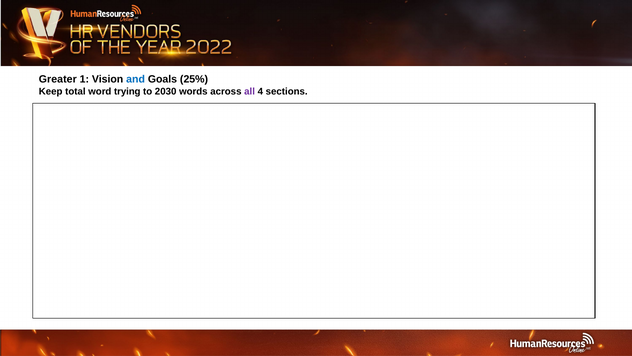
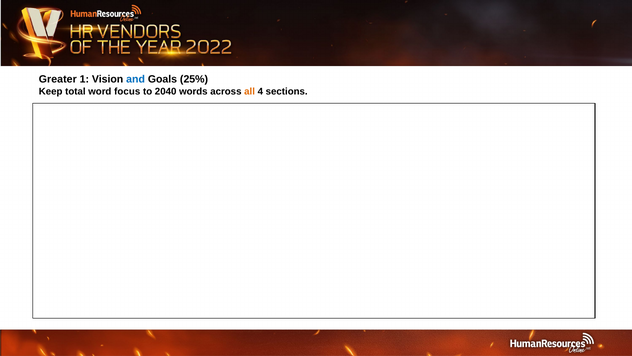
trying: trying -> focus (127, 91)
2030: 2030 -> 2040 (166, 91)
all colour: purple -> orange (250, 91)
